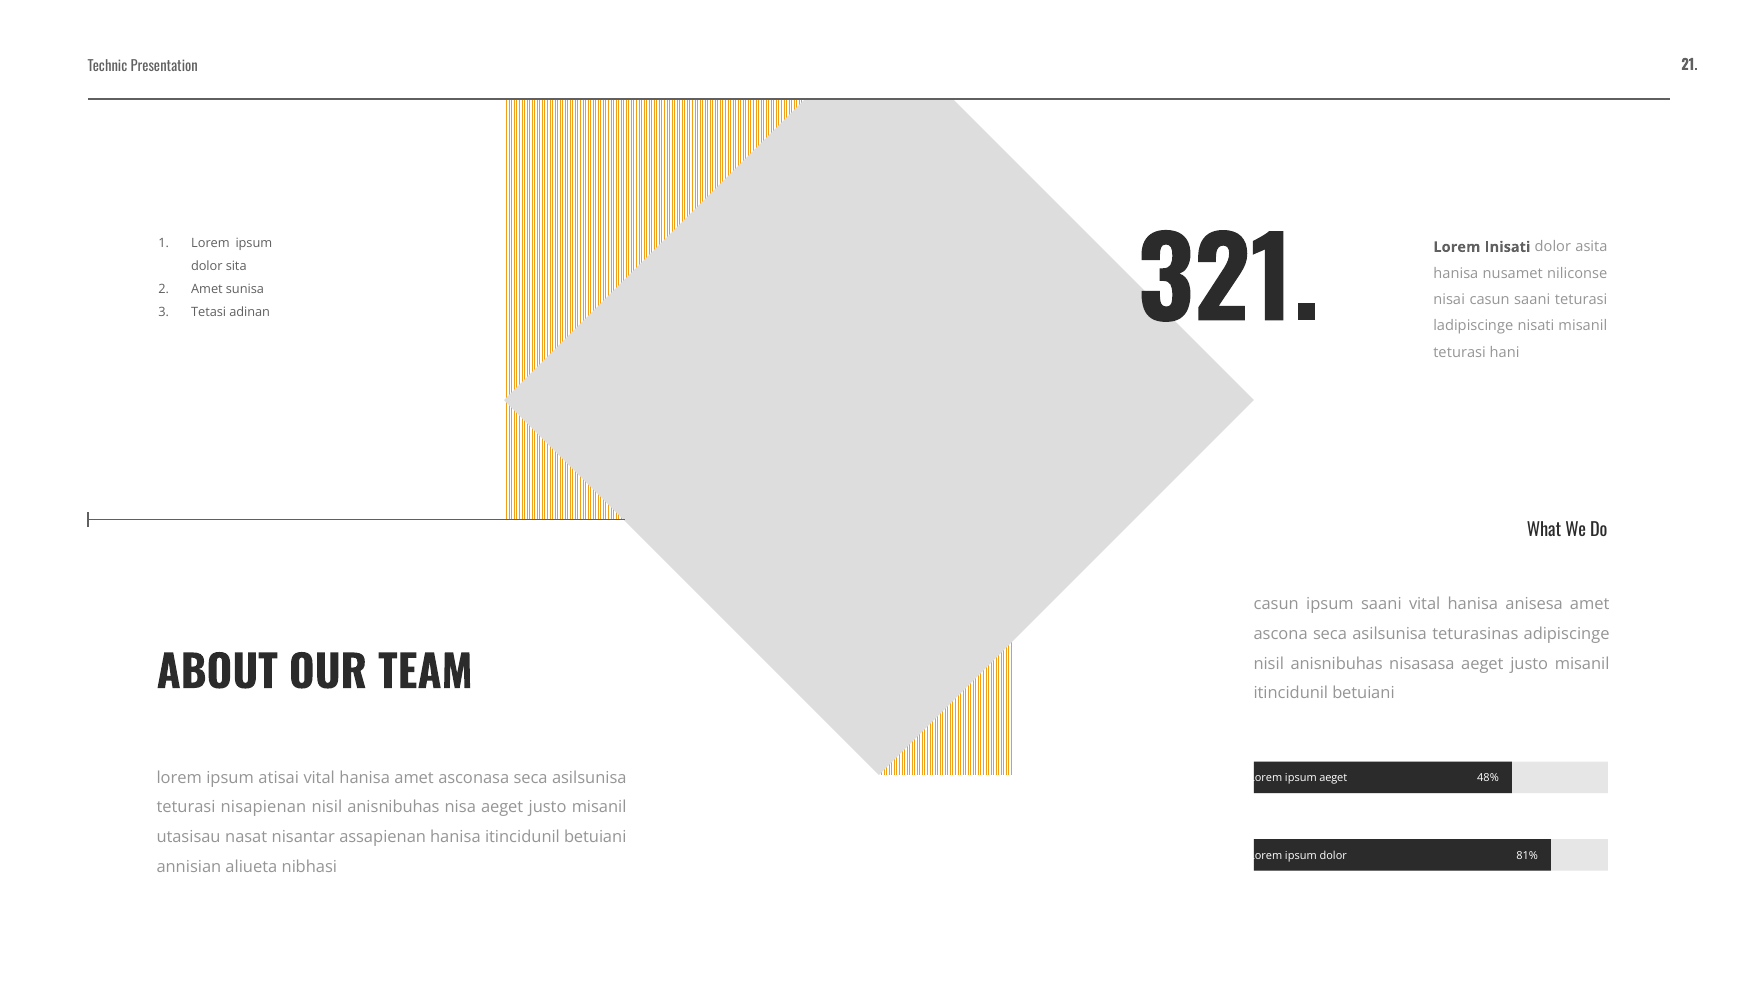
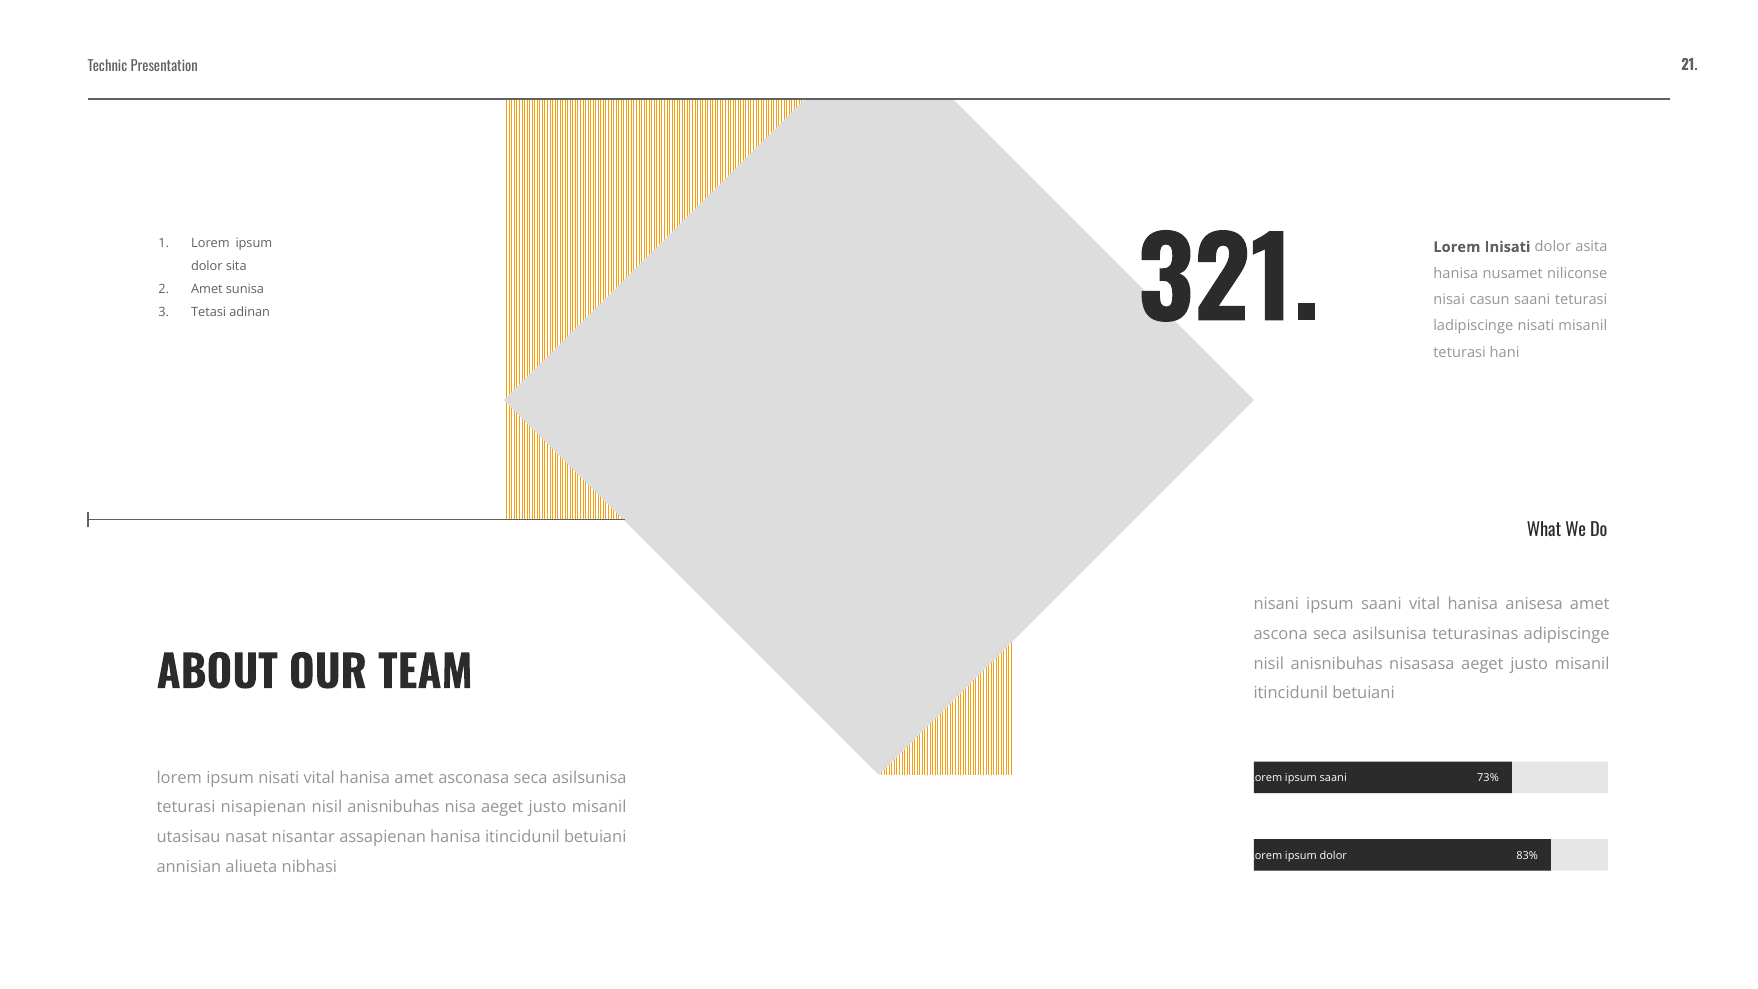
casun: casun -> nisani (1276, 604)
ipsum atisai: atisai -> nisati (279, 778)
Lorem ipsum aeget: aeget -> saani (1333, 778)
48%: 48% -> 73% (1488, 778)
81%: 81% -> 83% (1527, 856)
